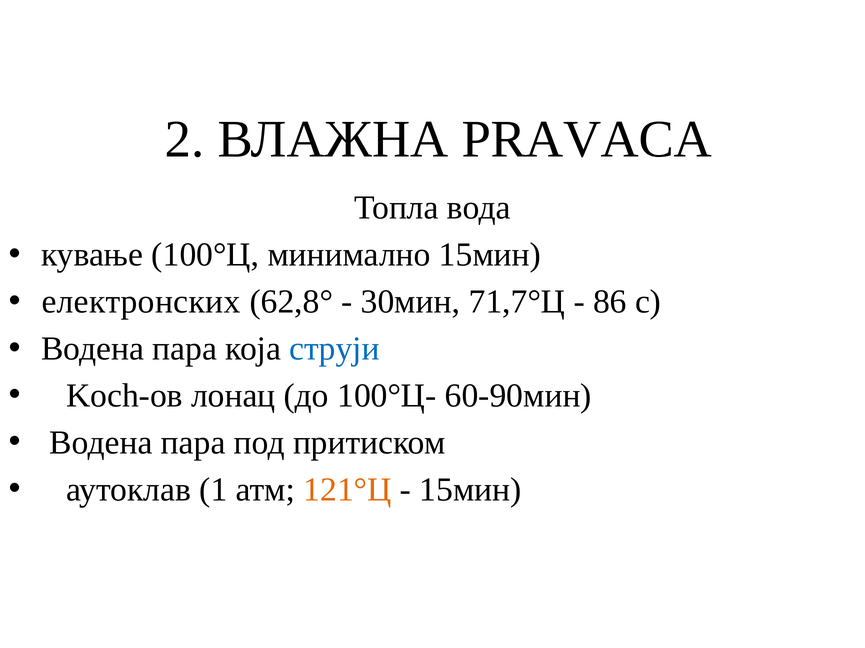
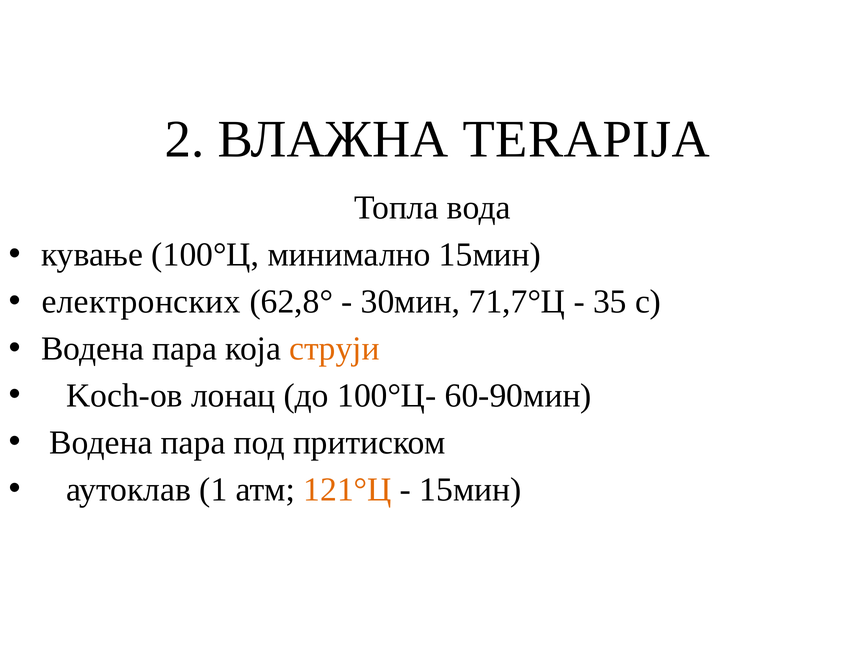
PRAVACA: PRAVACA -> TERAPIJA (586, 139)
86: 86 -> 35 (610, 302)
струји colour: blue -> orange (335, 349)
